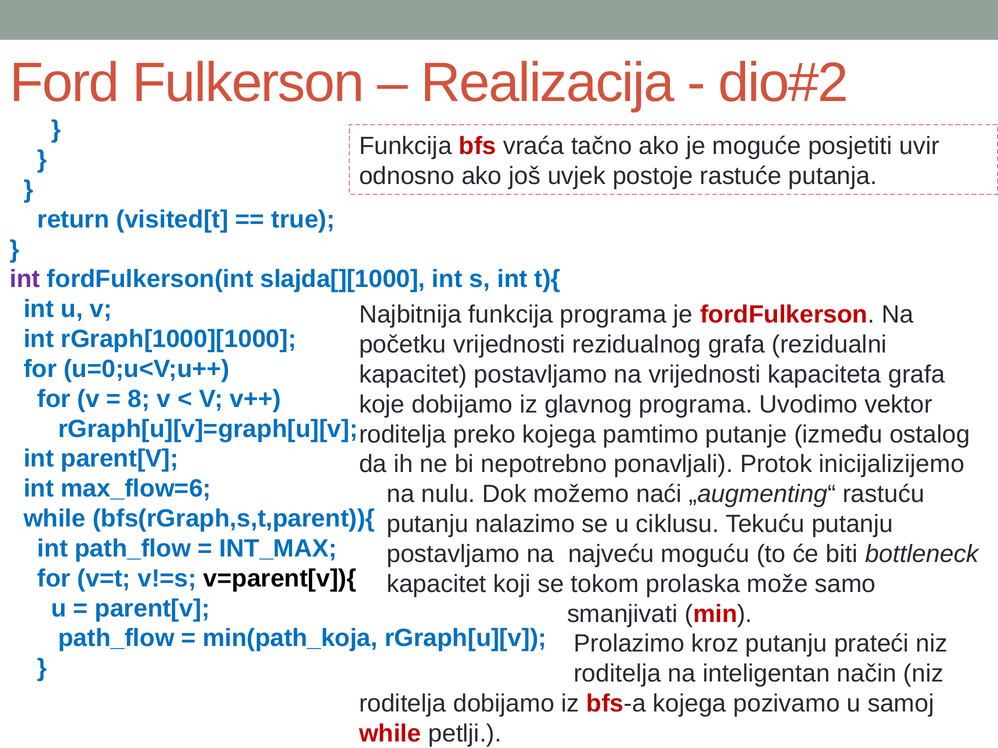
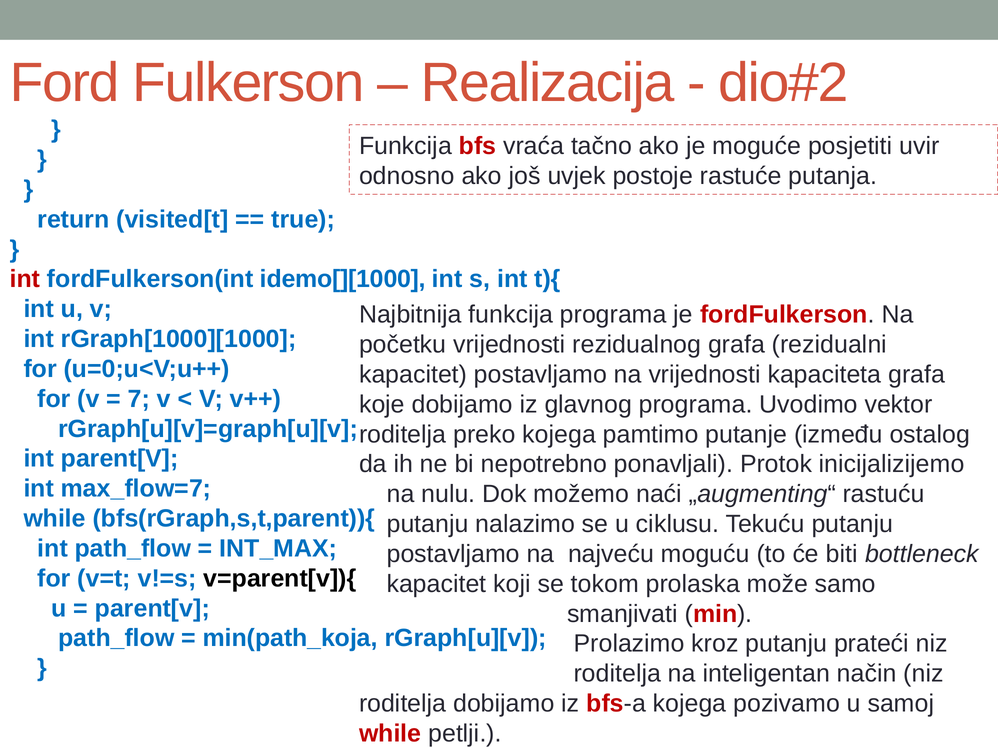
int colour: purple -> red (25, 279)
slajda[][1000: slajda[][1000 -> idemo[][1000 (343, 279)
8: 8 -> 7 (139, 399)
max_flow=6: max_flow=6 -> max_flow=7 (136, 489)
